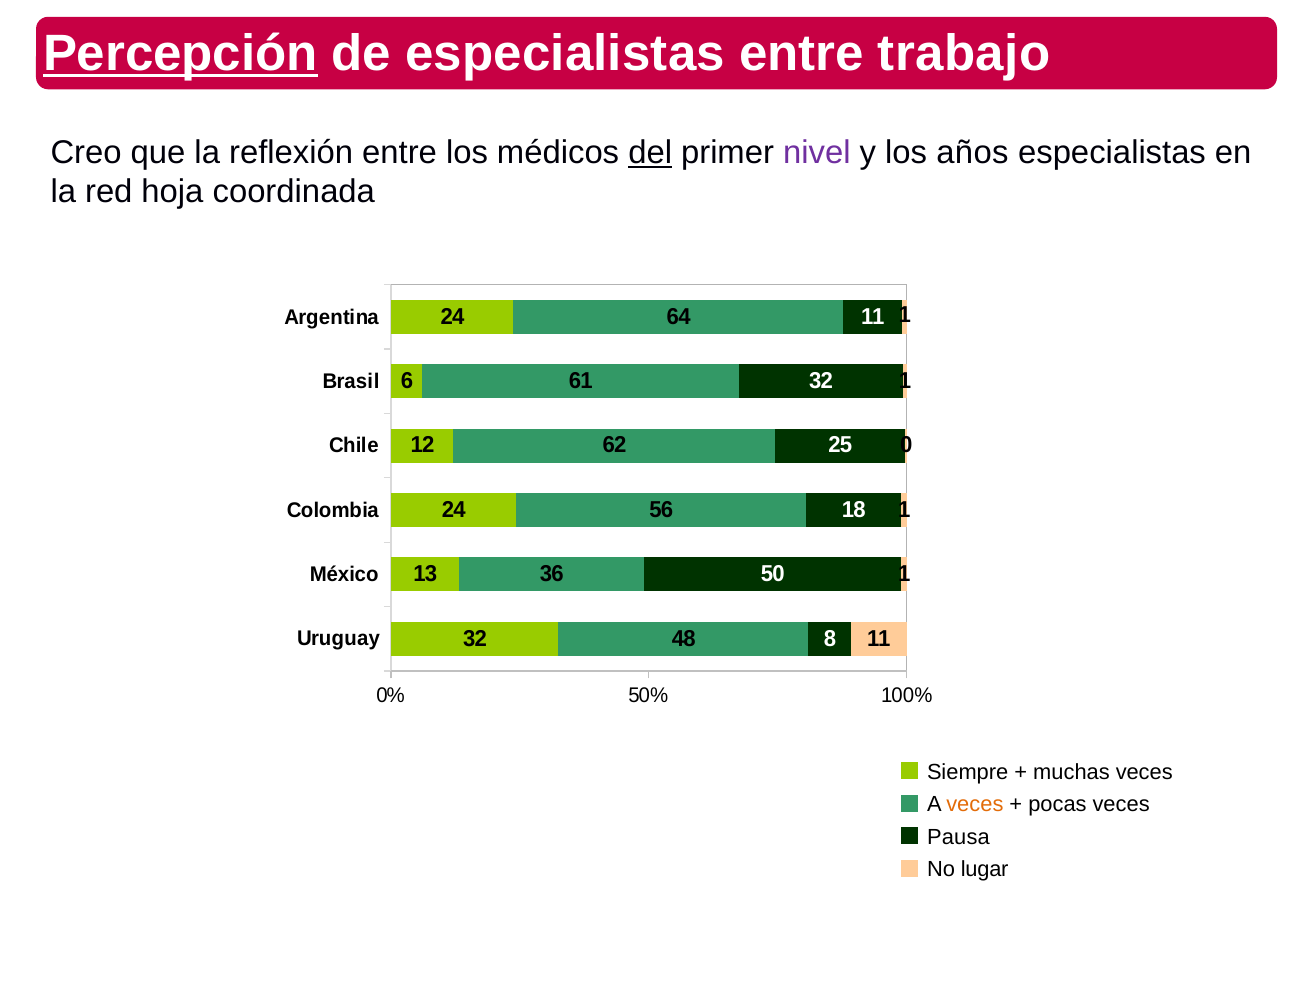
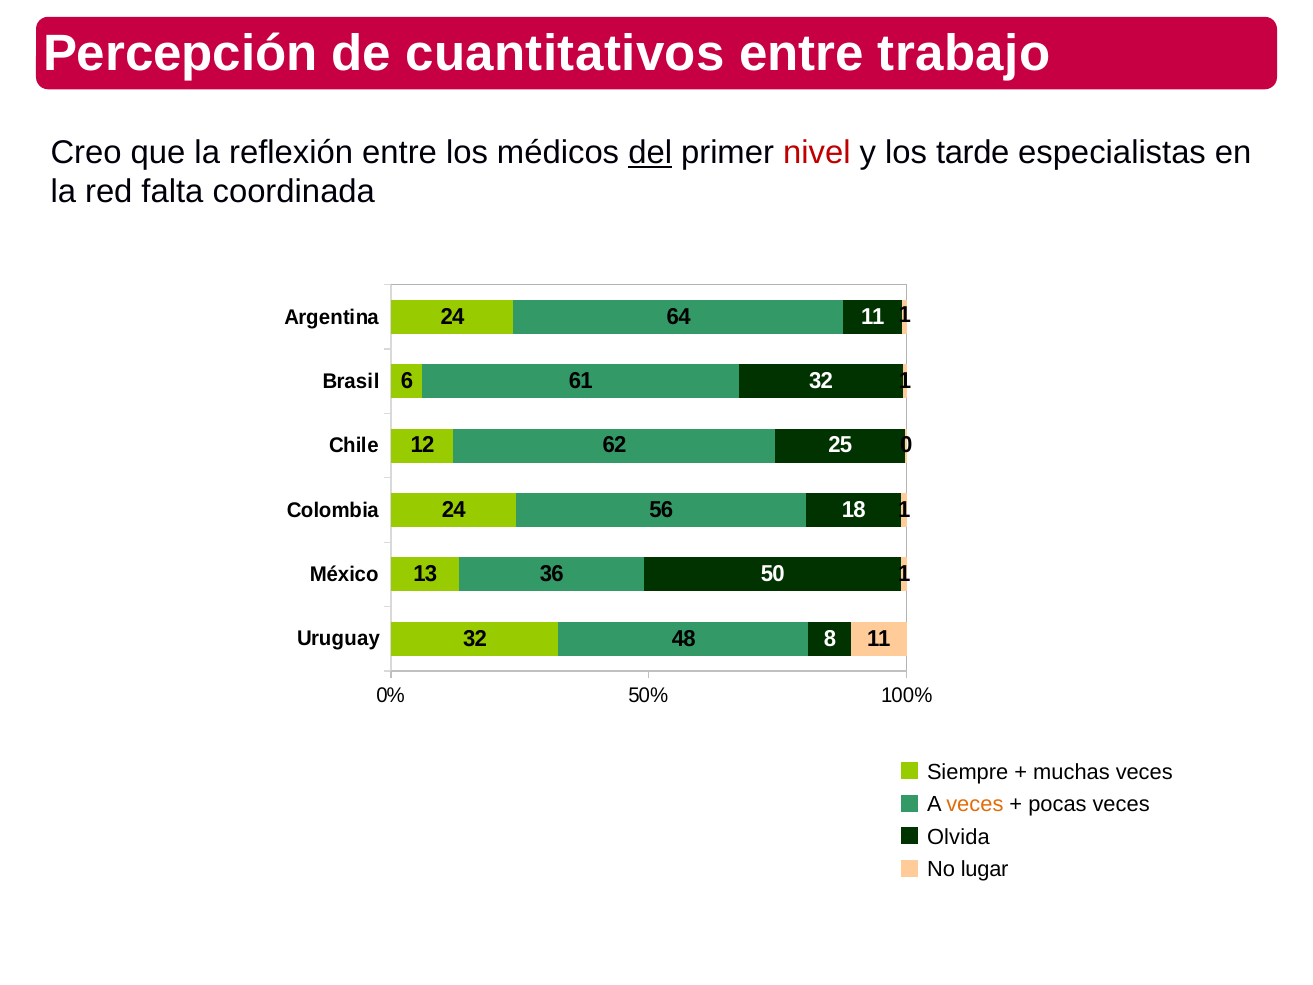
Percepción underline: present -> none (180, 54)
de especialistas: especialistas -> cuantitativos (565, 54)
nivel colour: purple -> red (817, 152)
años: años -> tarde (973, 152)
hoja: hoja -> falta (172, 192)
Pausa: Pausa -> Olvida (958, 837)
